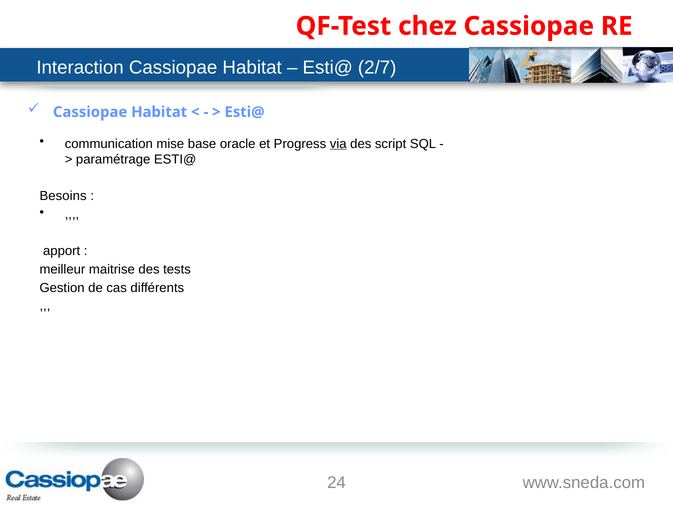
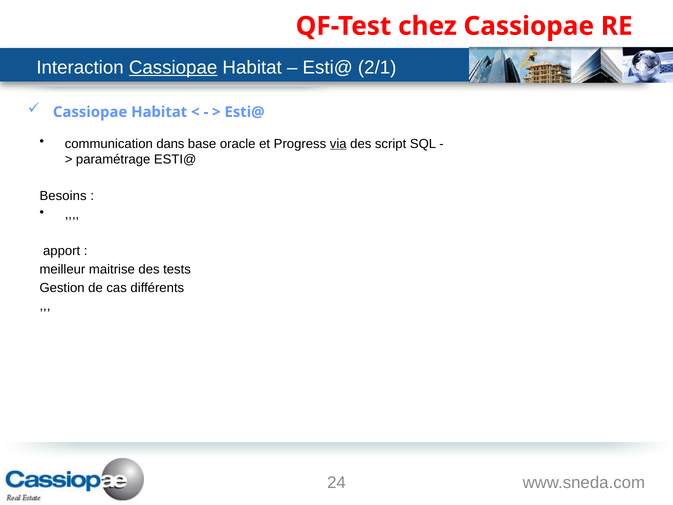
Cassiopae underline: none -> present (173, 68)
2/7: 2/7 -> 2/1 (377, 68)
mise: mise -> dans (170, 144)
